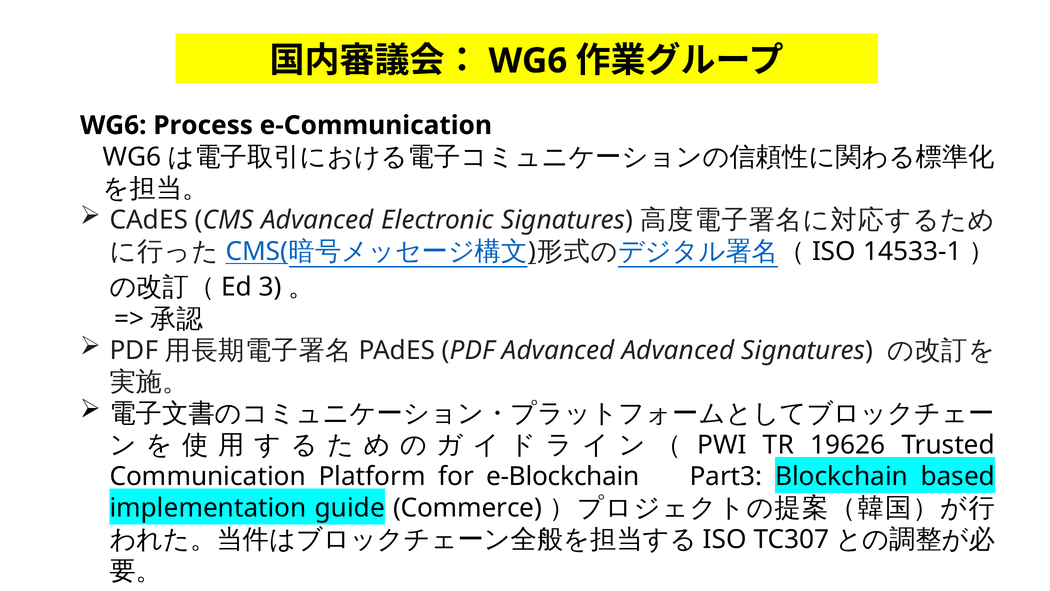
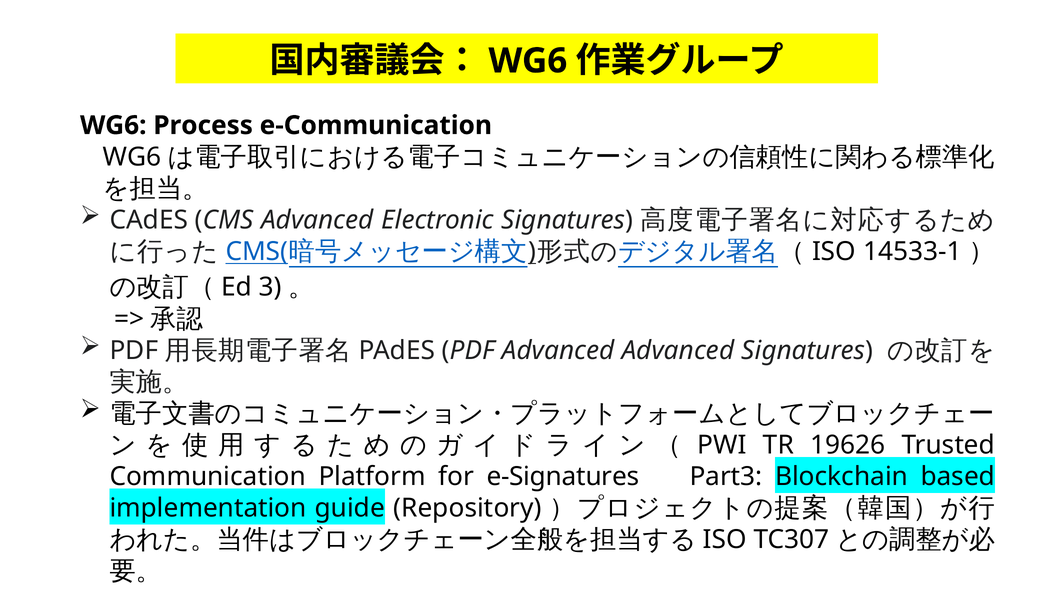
e-Blockchain: e-Blockchain -> e-Signatures (563, 476)
Commerce: Commerce -> Repository (467, 508)
